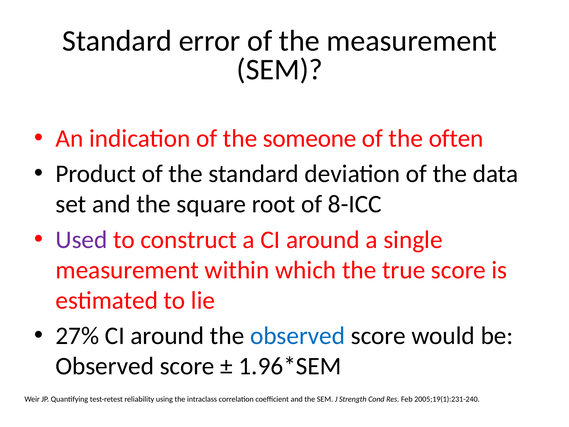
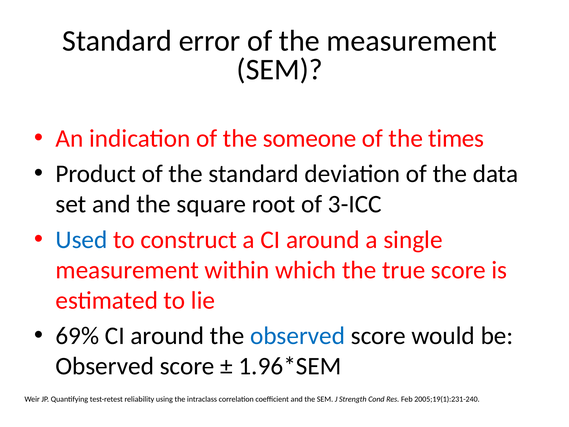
often: often -> times (456, 138)
8-ICC: 8-ICC -> 3-ICC (355, 204)
Used colour: purple -> blue (81, 240)
27%: 27% -> 69% (77, 336)
